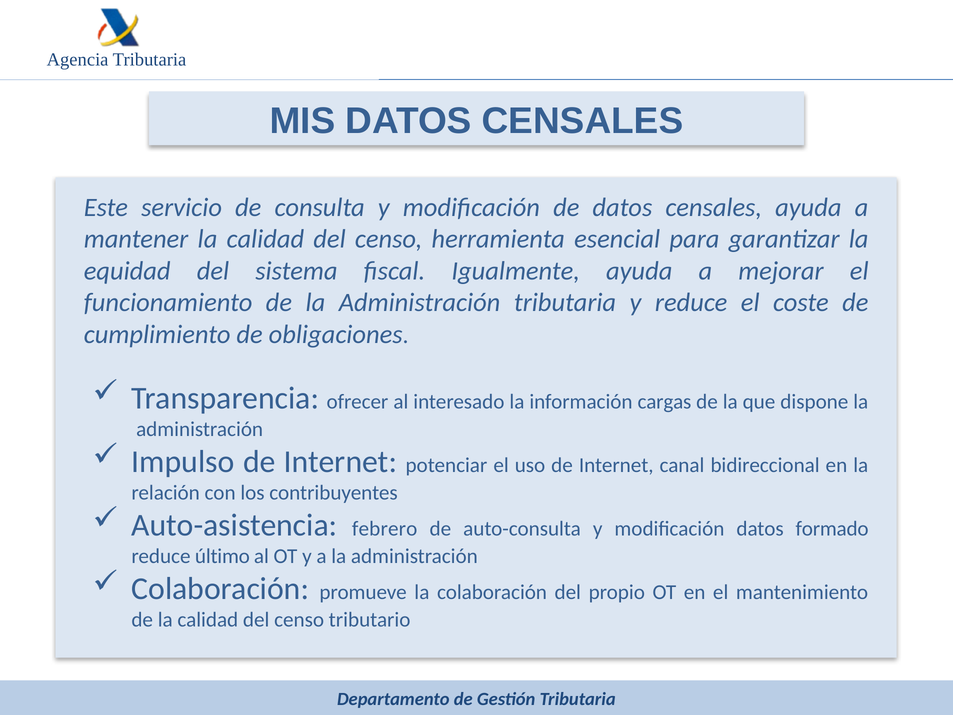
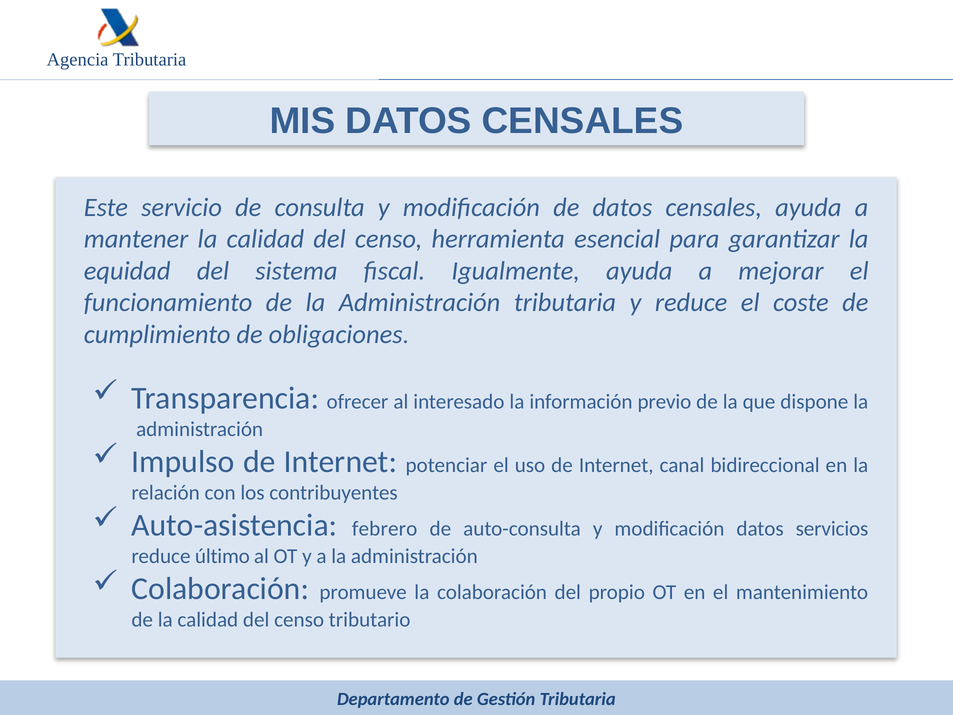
cargas: cargas -> previo (664, 402)
formado: formado -> servicios (832, 529)
